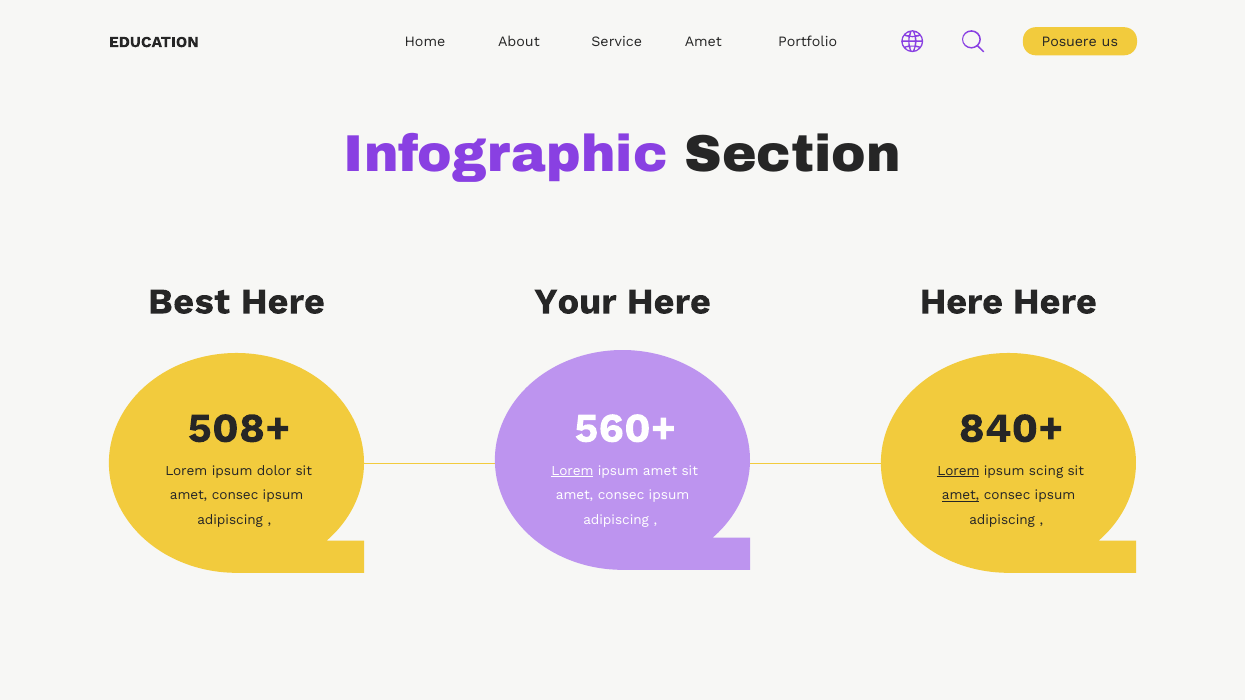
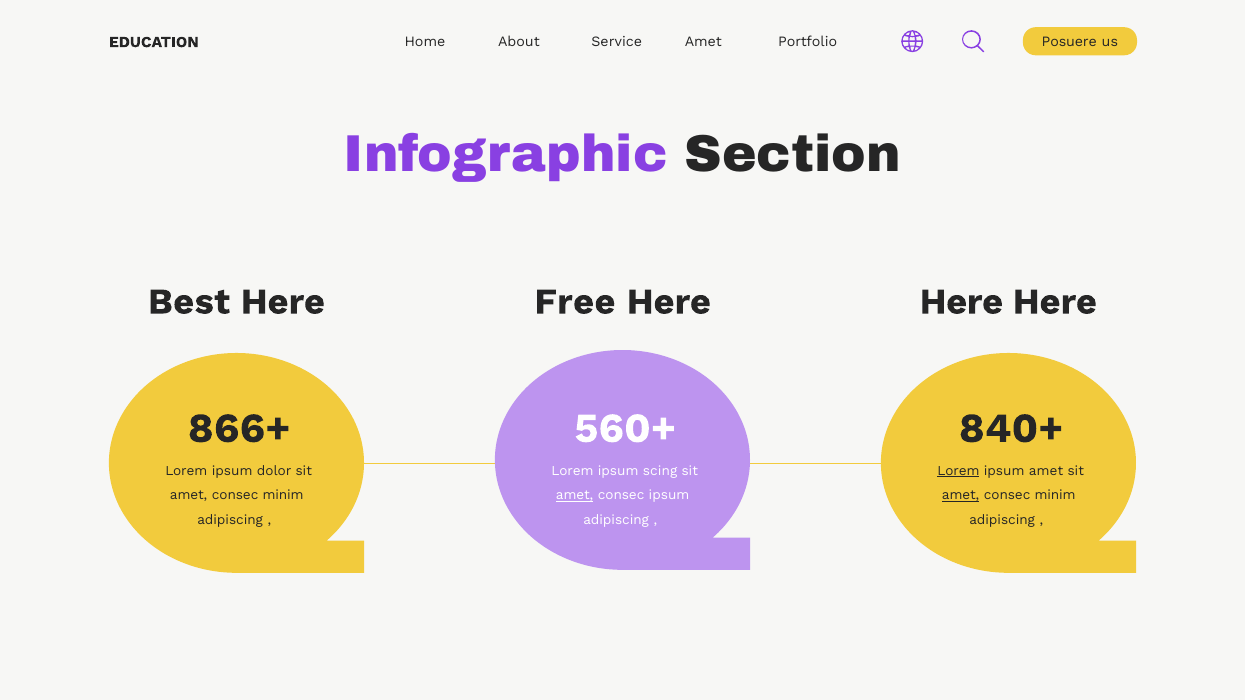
Your: Your -> Free (575, 302)
508+: 508+ -> 866+ (239, 428)
Lorem underline: present -> none (572, 471)
ipsum amet: amet -> scing (660, 471)
ipsum scing: scing -> amet (1046, 471)
ipsum: ipsum -> minim (283, 495)
amet underline: none -> present (575, 495)
ipsum: ipsum -> minim (1055, 495)
